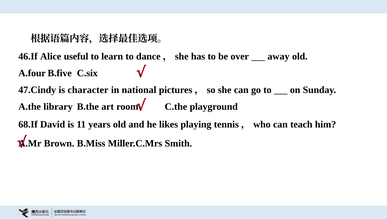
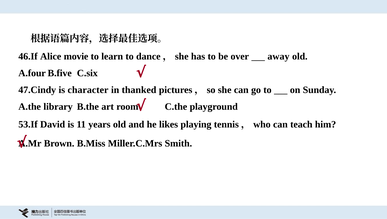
useful: useful -> movie (76, 56)
national: national -> thanked (139, 90)
68.If: 68.If -> 53.If (28, 124)
